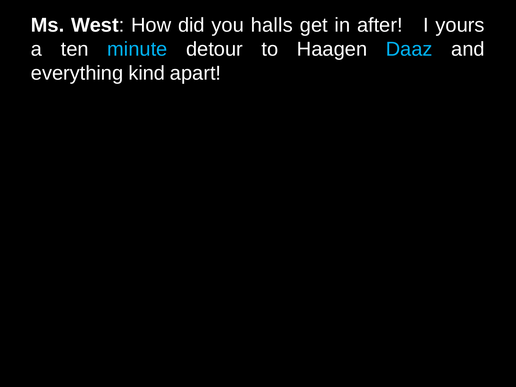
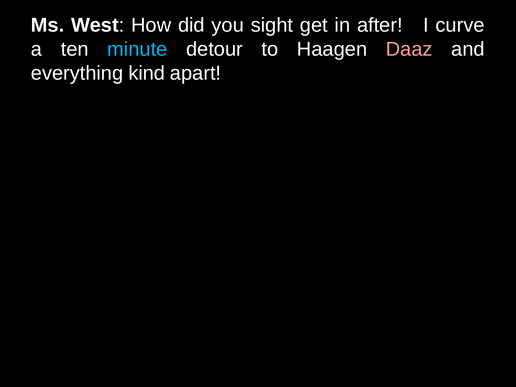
halls: halls -> sight (272, 25)
yours: yours -> curve (460, 25)
Daaz colour: light blue -> pink (409, 49)
